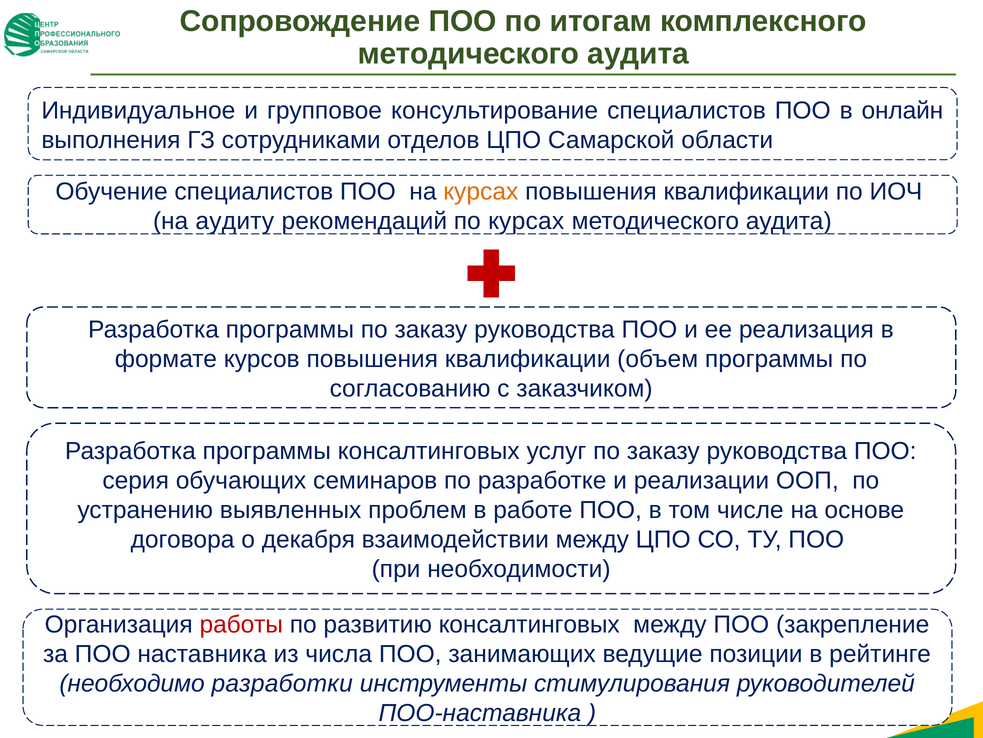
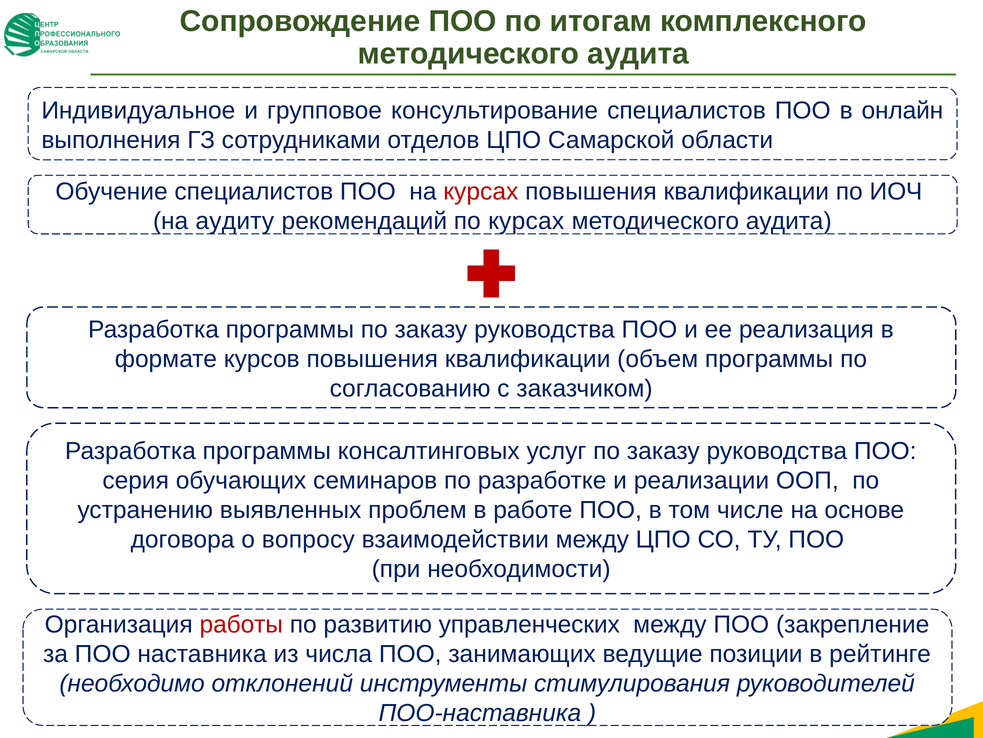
курсах colour: orange -> red (481, 191)
декабря: декабря -> вопросу (308, 539)
развитию консалтинговых: консалтинговых -> управленческих (529, 624)
разработки: разработки -> отклонений (282, 683)
